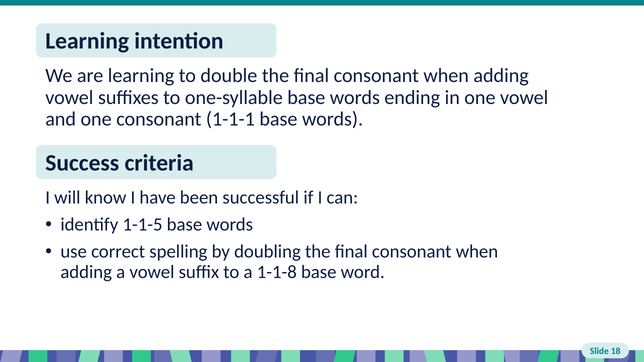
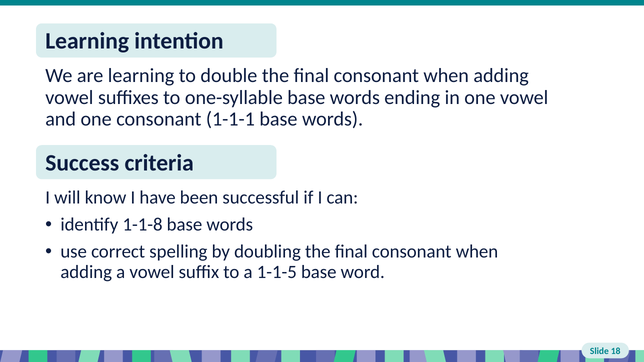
1-1-5: 1-1-5 -> 1-1-8 (143, 225)
1-1-8: 1-1-8 -> 1-1-5 (277, 272)
